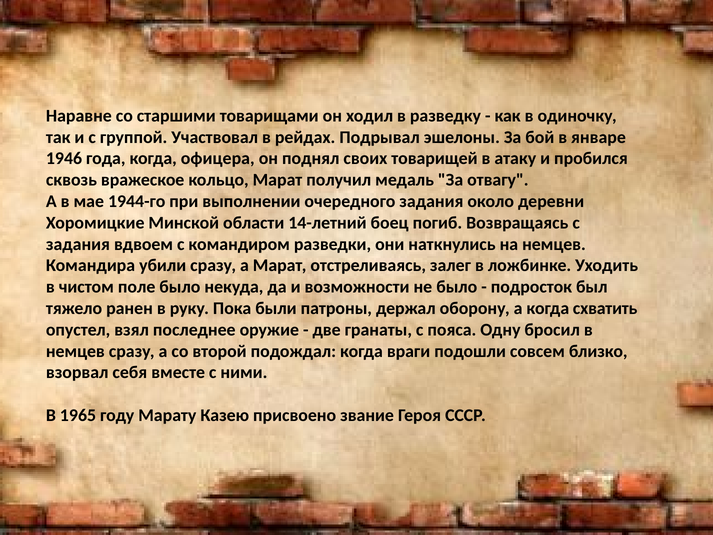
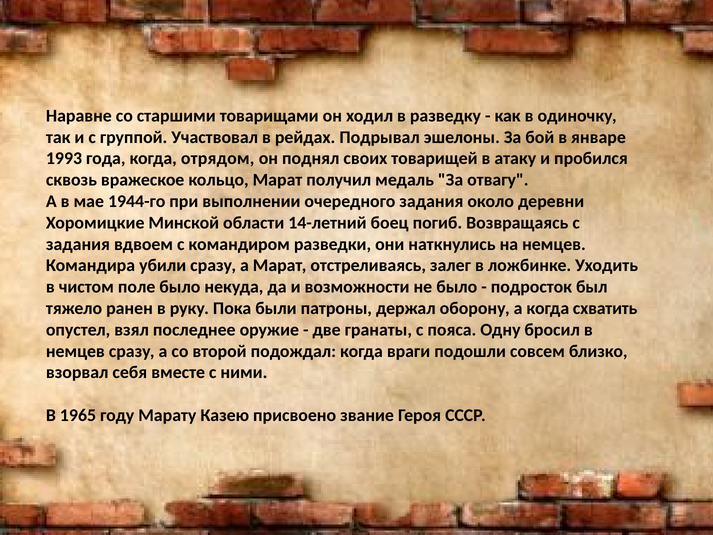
1946: 1946 -> 1993 (64, 158)
офицера: офицера -> отрядом (218, 158)
